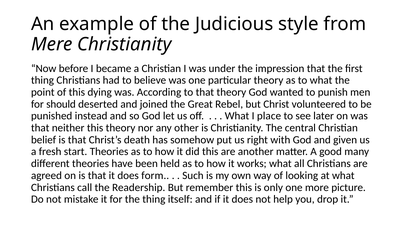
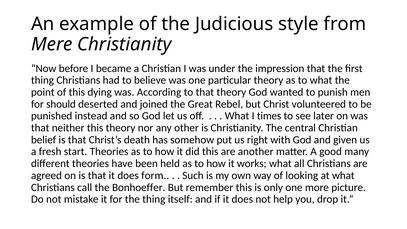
place: place -> times (269, 116)
Readership: Readership -> Bonhoeffer (139, 187)
